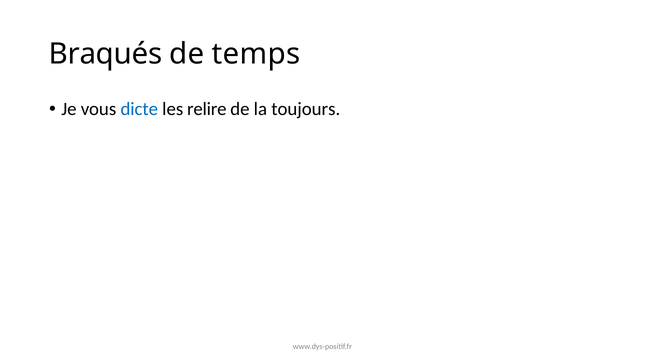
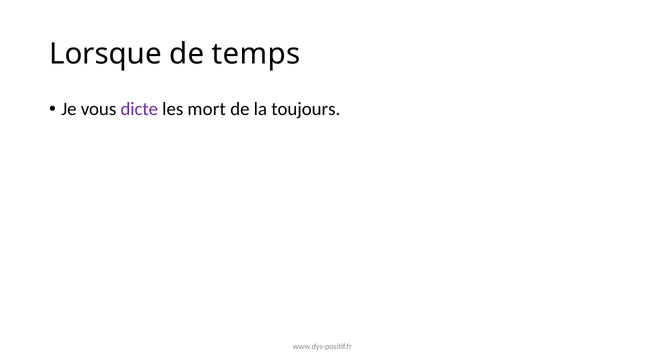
Braqués: Braqués -> Lorsque (105, 54)
dicte colour: blue -> purple (139, 109)
relire: relire -> mort (207, 109)
